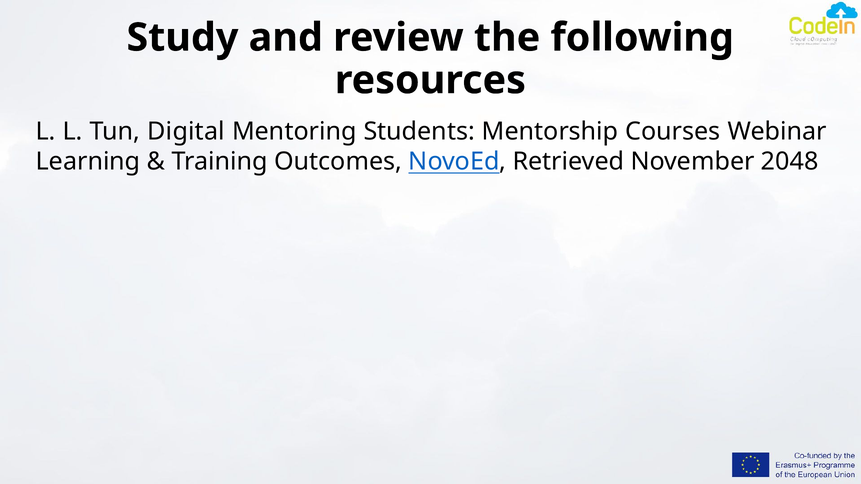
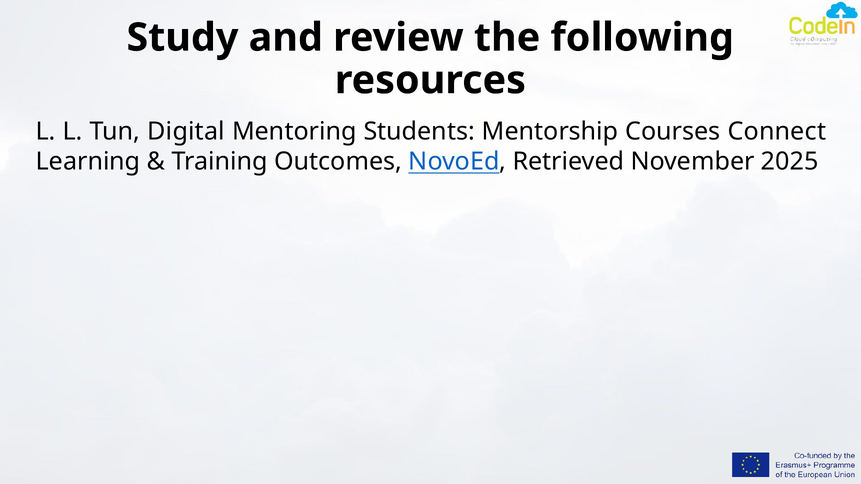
Webinar: Webinar -> Connect (777, 132)
2048: 2048 -> 2025 (790, 162)
